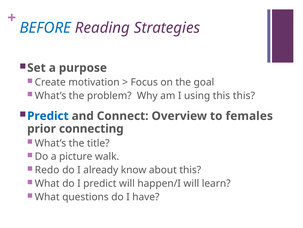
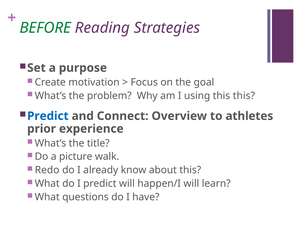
BEFORE colour: blue -> green (45, 28)
females: females -> athletes (249, 116)
connecting: connecting -> experience (91, 128)
